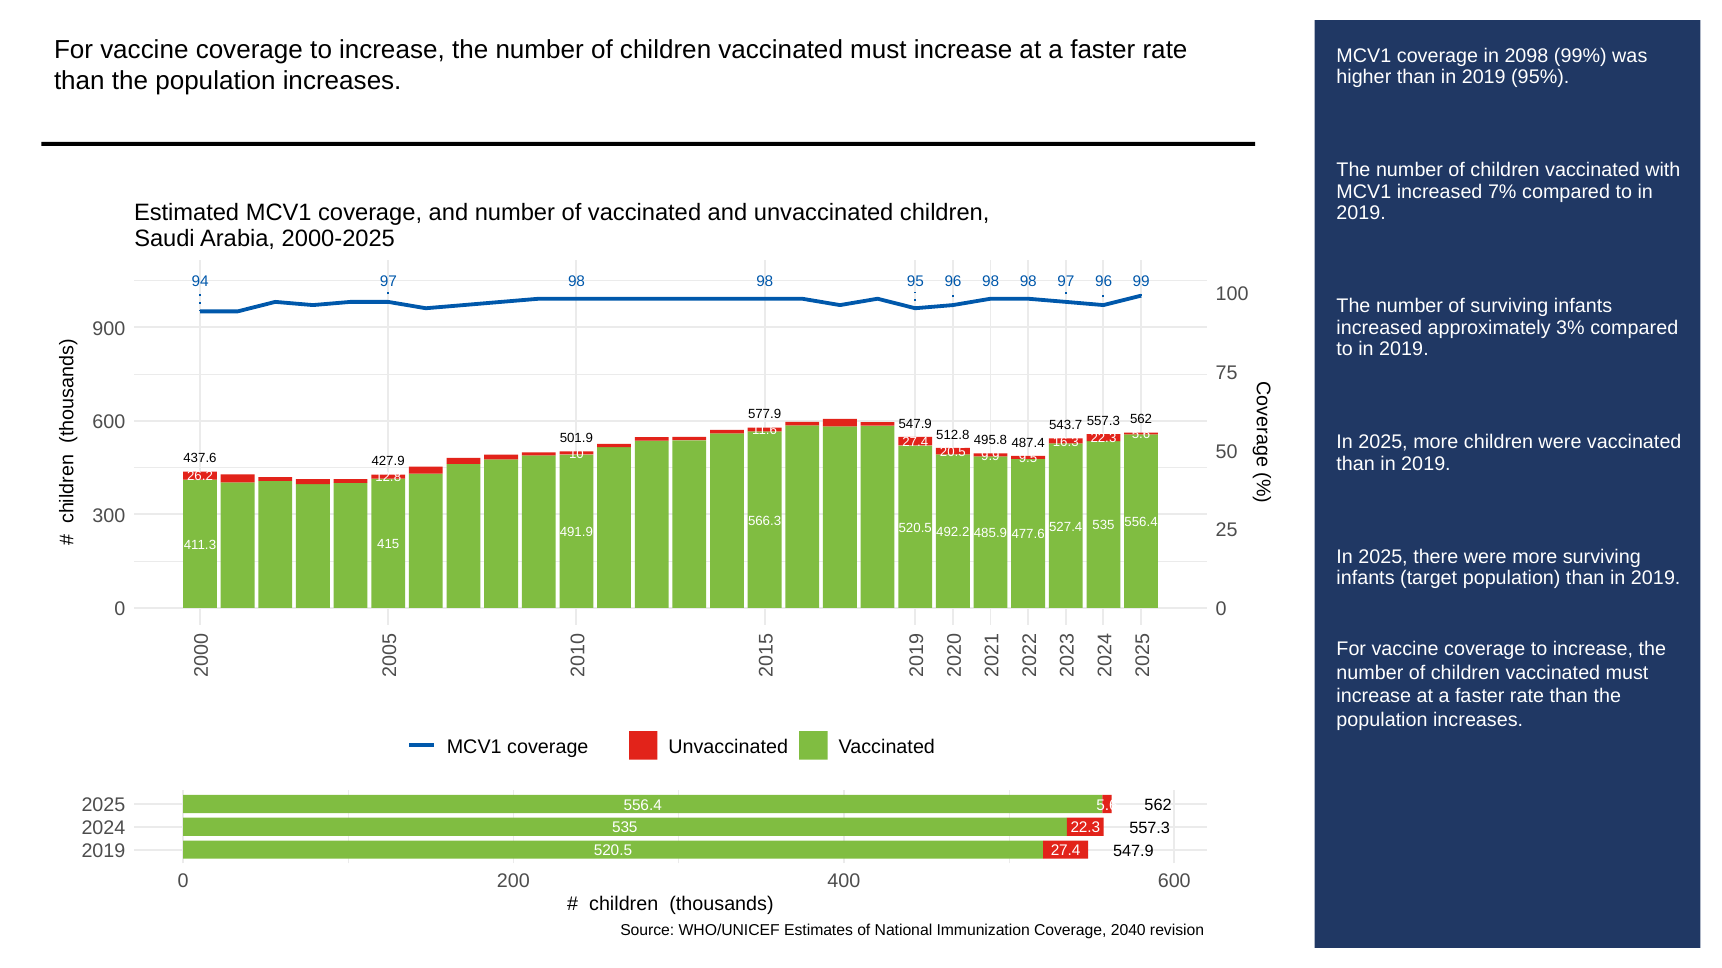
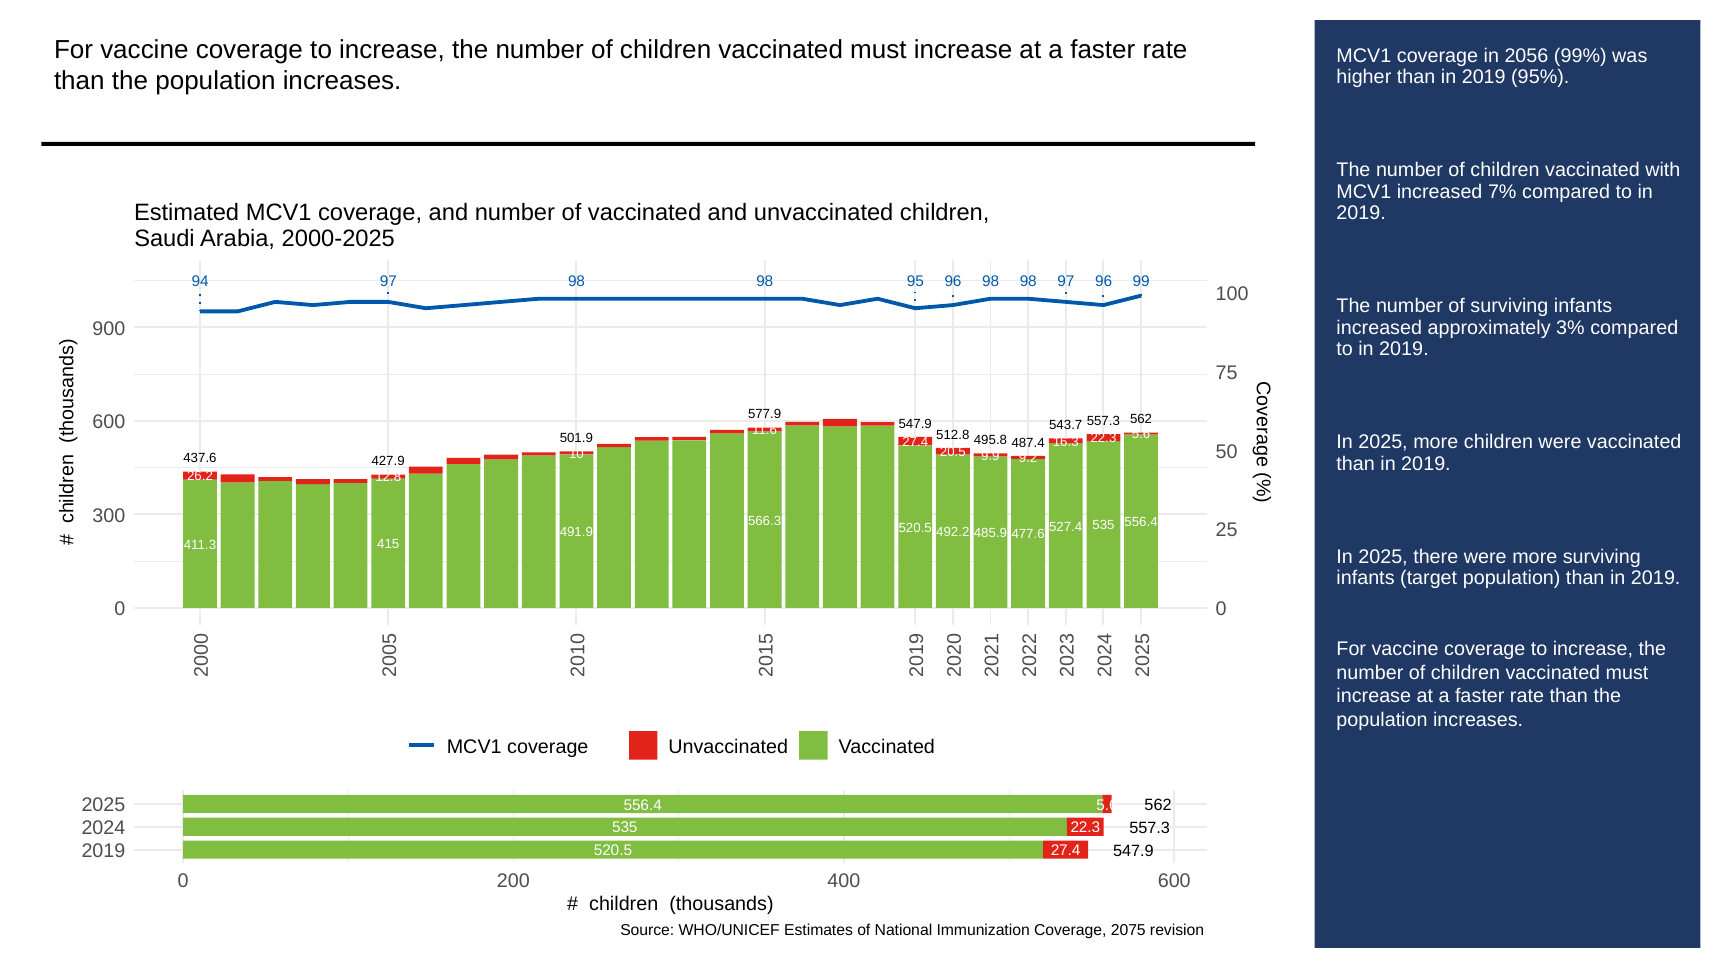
2098: 2098 -> 2056 (1526, 56)
9.5: 9.5 -> 9.2 (1028, 459)
2040: 2040 -> 2075 (1128, 931)
